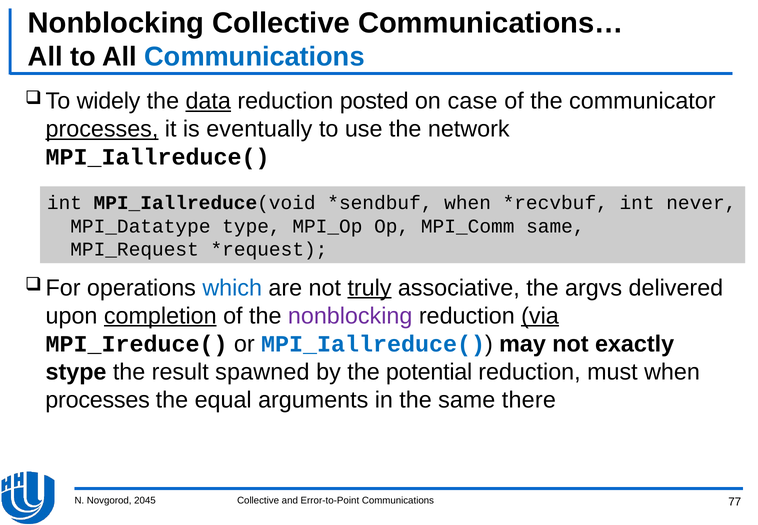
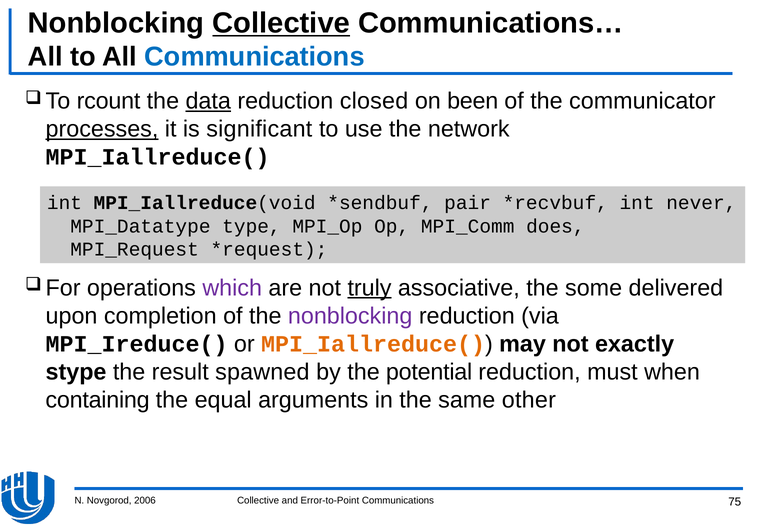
Collective underline: none -> present (281, 23)
widely: widely -> rcount (109, 101)
posted: posted -> closed (374, 101)
case: case -> been (473, 101)
eventually: eventually -> significant (259, 129)
when: when -> pair (468, 203)
MPI_Comm same: same -> does (555, 226)
which colour: blue -> purple (232, 288)
argvs: argvs -> some (594, 288)
completion underline: present -> none (160, 316)
via underline: present -> none (540, 316)
MPI_Iallreduce( colour: blue -> orange (373, 344)
processes: processes -> containing (98, 400)
there: there -> other (529, 400)
2045: 2045 -> 2006 (145, 500)
77: 77 -> 75 (735, 502)
